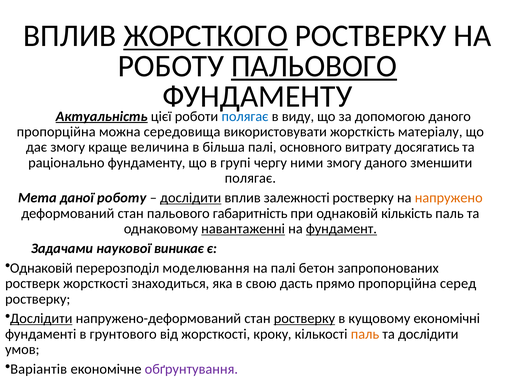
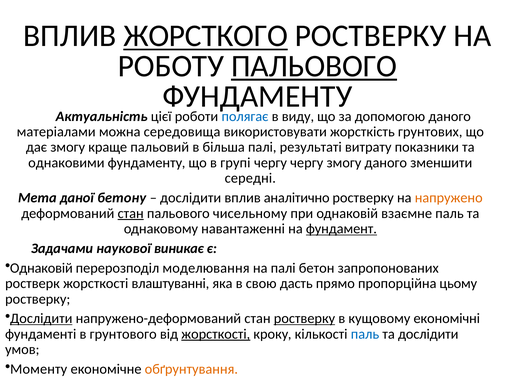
Актуальність underline: present -> none (102, 116)
пропорційна: пропорційна -> матеріалами (56, 132)
матеріалу: матеріалу -> грунтових (430, 132)
величина: величина -> пальовий (160, 147)
основного: основного -> результаті (311, 147)
досягатись: досягатись -> показники (427, 147)
раціонально: раціонально -> однаковими (66, 162)
чергу ними: ними -> чергу (307, 162)
полягає: полягає -> середні (250, 178)
даної роботу: роботу -> бетону (122, 197)
дослідити underline: present -> none (191, 197)
залежності: залежності -> аналітично (297, 197)
стан underline: none -> present (131, 213)
габаритність: габаритність -> чисельному (250, 213)
кількість: кількість -> взаємне (407, 213)
навантаженні underline: present -> none (243, 228)
знаходиться: знаходиться -> влаштуванні (170, 283)
серед: серед -> цьому (458, 283)
жорсткості underline: none -> present (216, 333)
паль colour: orange -> blue (365, 333)
Варіантів: Варіантів -> Моменту (39, 368)
обґрунтування colour: purple -> orange (191, 368)
